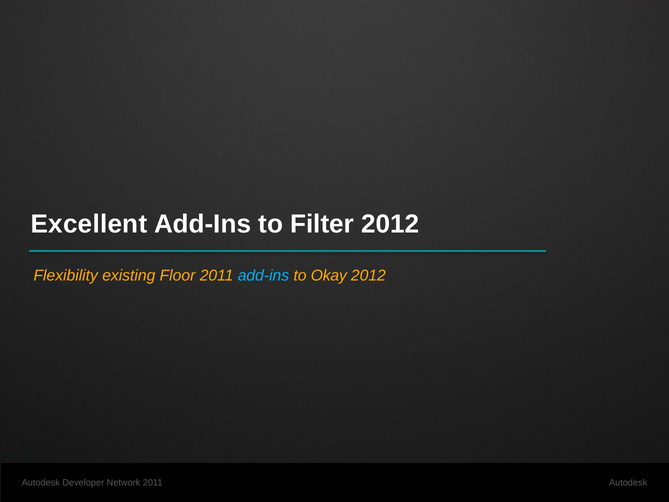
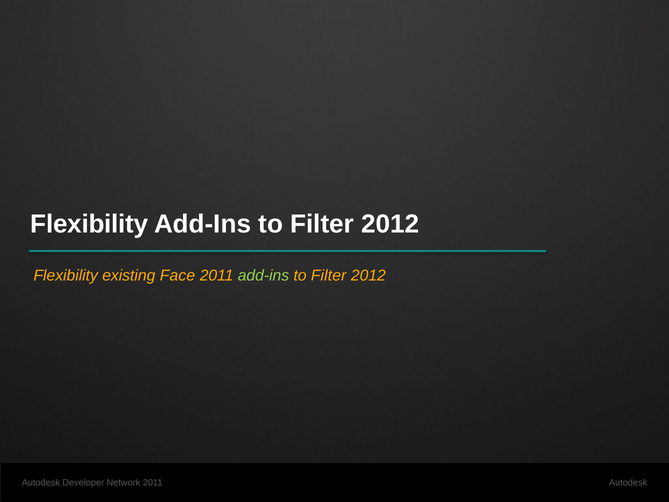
Excellent: Excellent -> Flexibility (89, 224)
Floor: Floor -> Face (177, 275)
add-ins colour: light blue -> light green (263, 275)
Okay: Okay -> Filter (329, 275)
